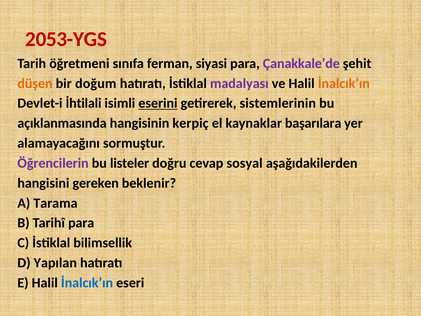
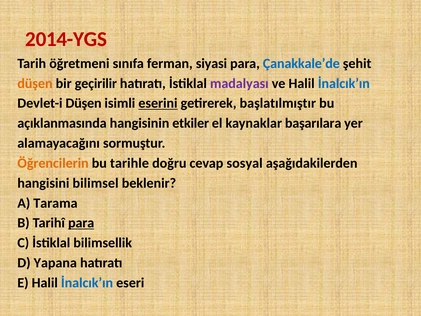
2053-YGS: 2053-YGS -> 2014-YGS (66, 39)
Çanakkale’de colour: purple -> blue (301, 63)
doğum: doğum -> geçirilir (96, 83)
İnalcık’ın colour: orange -> blue (344, 83)
Devlet-i İhtilali: İhtilali -> Düşen (84, 103)
sistemlerinin: sistemlerinin -> başlatılmıştır (278, 103)
kerpiç: kerpiç -> etkiler (191, 123)
Öğrencilerin colour: purple -> orange (53, 163)
listeler: listeler -> tarihle (129, 163)
gereken: gereken -> bilimsel (96, 183)
para underline: none -> present (81, 223)
Yapılan: Yapılan -> Yapana (55, 263)
